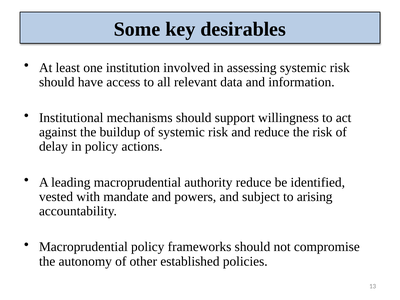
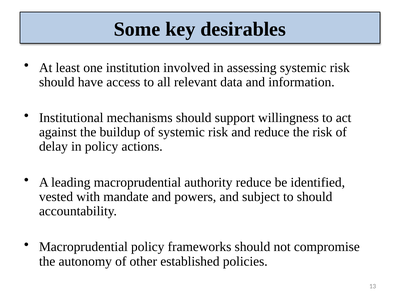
to arising: arising -> should (315, 197)
